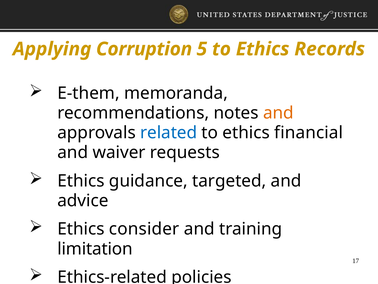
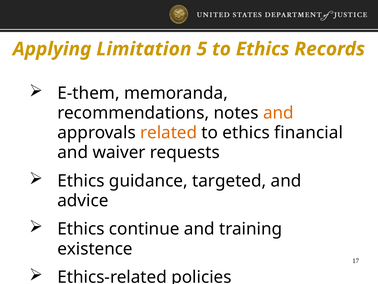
Corruption: Corruption -> Limitation (144, 49)
related colour: blue -> orange (169, 132)
consider: consider -> continue (144, 229)
limitation: limitation -> existence (95, 248)
